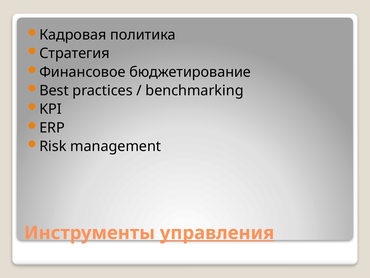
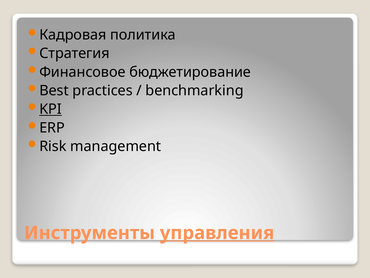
KPI underline: none -> present (51, 109)
